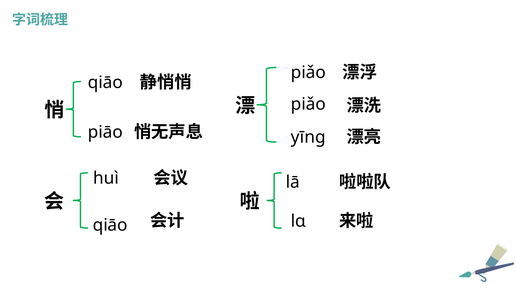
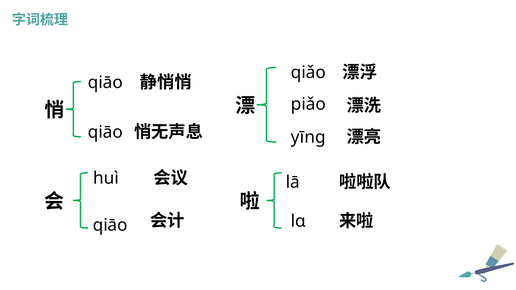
piǎo: piǎo -> qiǎo (308, 73)
piāo: piāo -> qiāo (105, 132)
